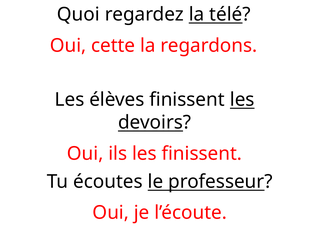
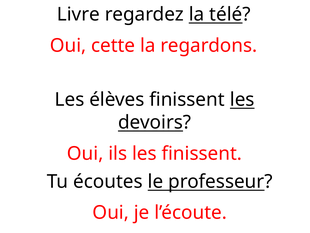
Quoi: Quoi -> Livre (78, 14)
